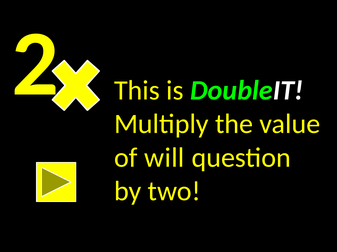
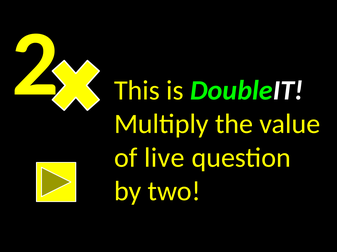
will: will -> live (164, 158)
